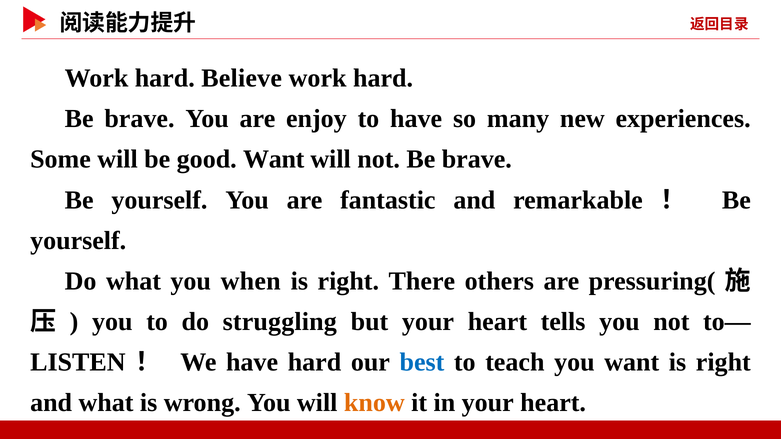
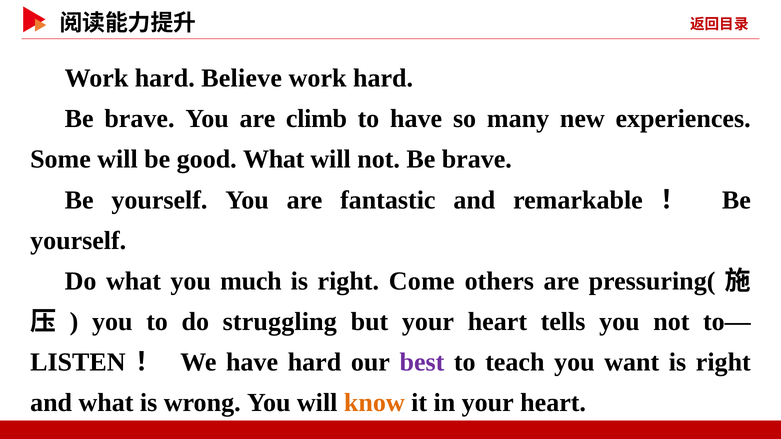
enjoy: enjoy -> climb (317, 119)
good Want: Want -> What (274, 160)
when: when -> much (251, 281)
There: There -> Come (422, 281)
best colour: blue -> purple (422, 363)
